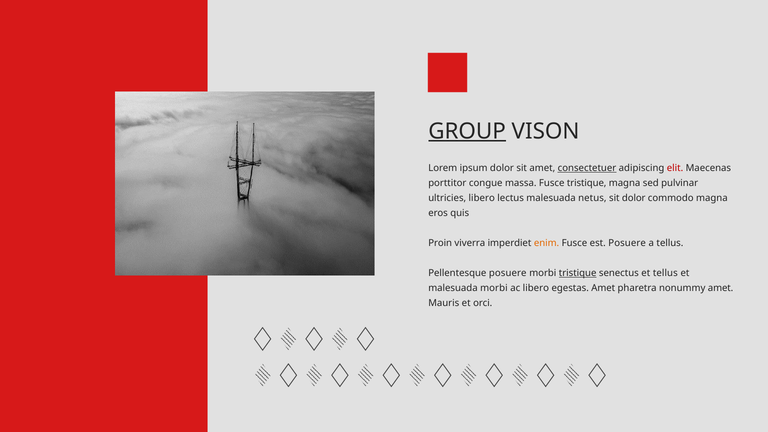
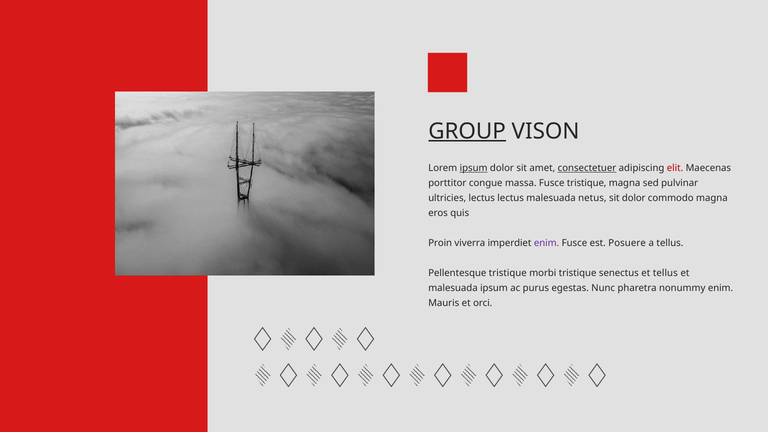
ipsum underline: none -> present (474, 168)
ultricies libero: libero -> lectus (482, 198)
enim colour: orange -> purple (547, 243)
Pellentesque posuere: posuere -> tristique (508, 273)
tristique underline: present -> none (578, 273)
malesuada morbi: morbi -> ipsum (494, 288)
ac libero: libero -> purus (536, 288)
egestas Amet: Amet -> Nunc (603, 288)
nonummy amet: amet -> enim (721, 288)
